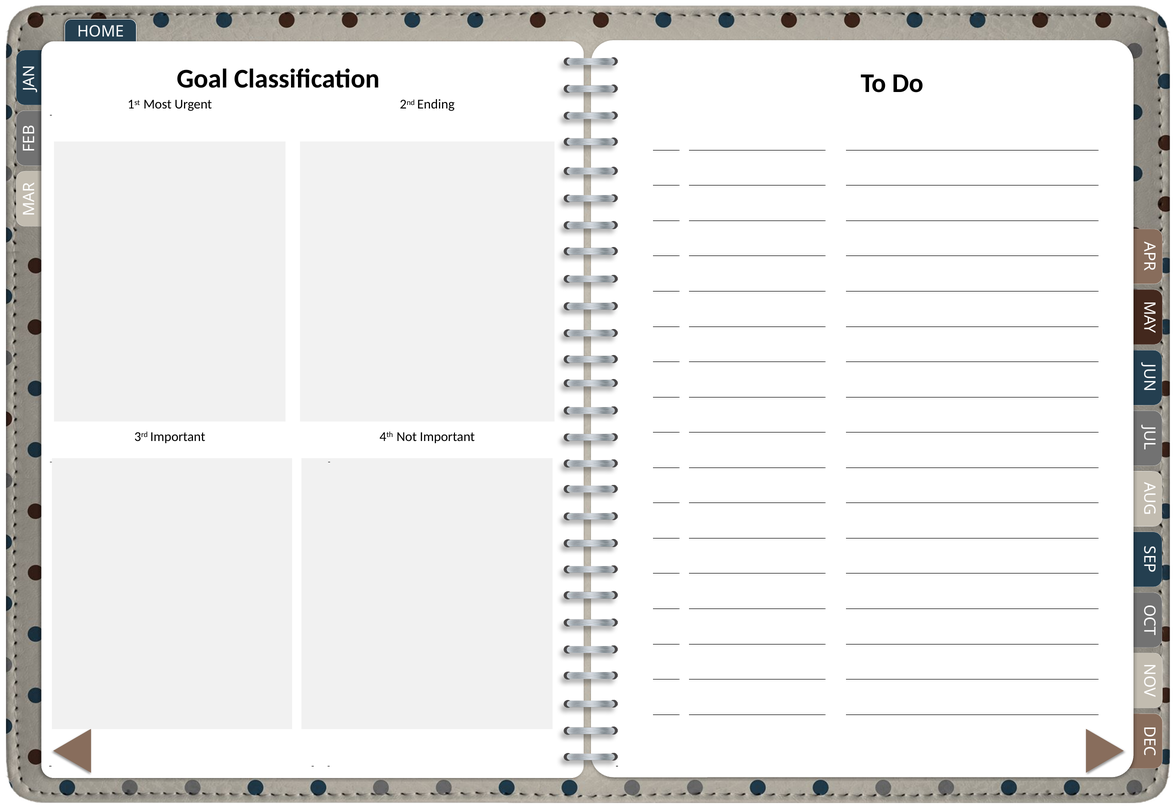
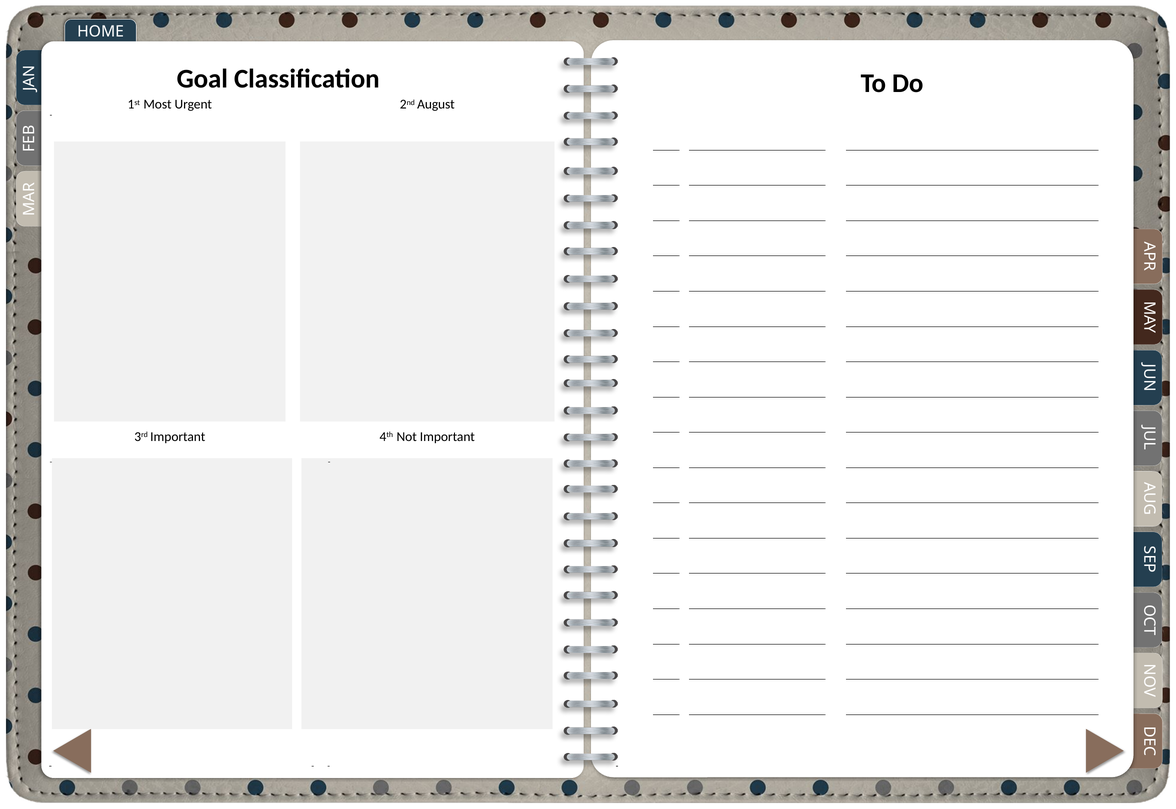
Ending: Ending -> August (436, 104)
